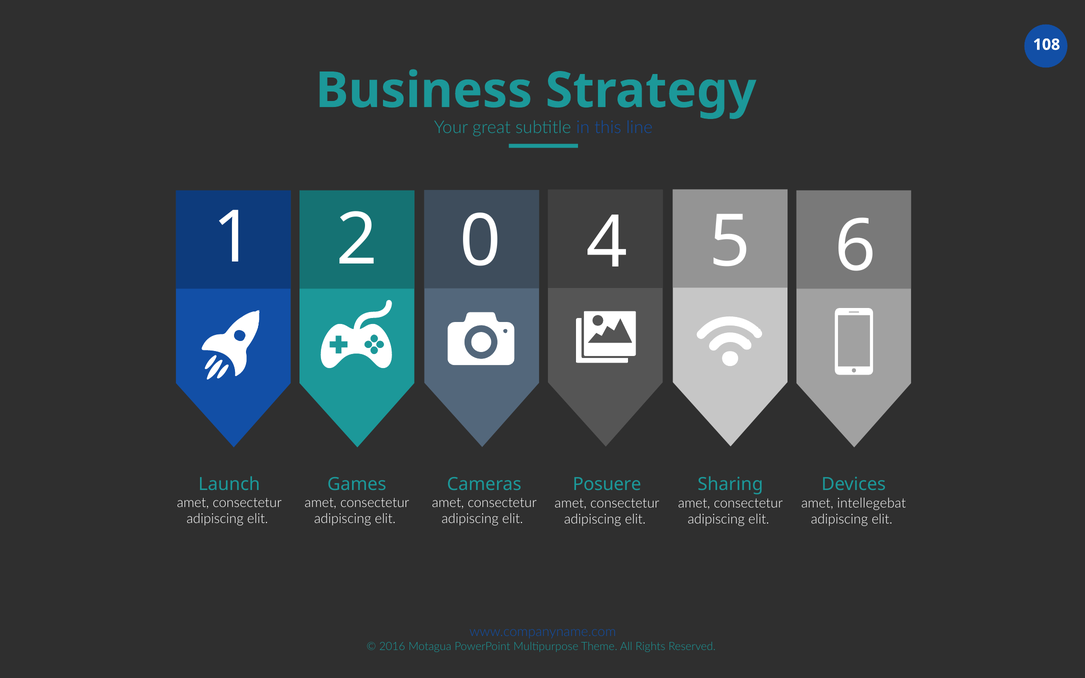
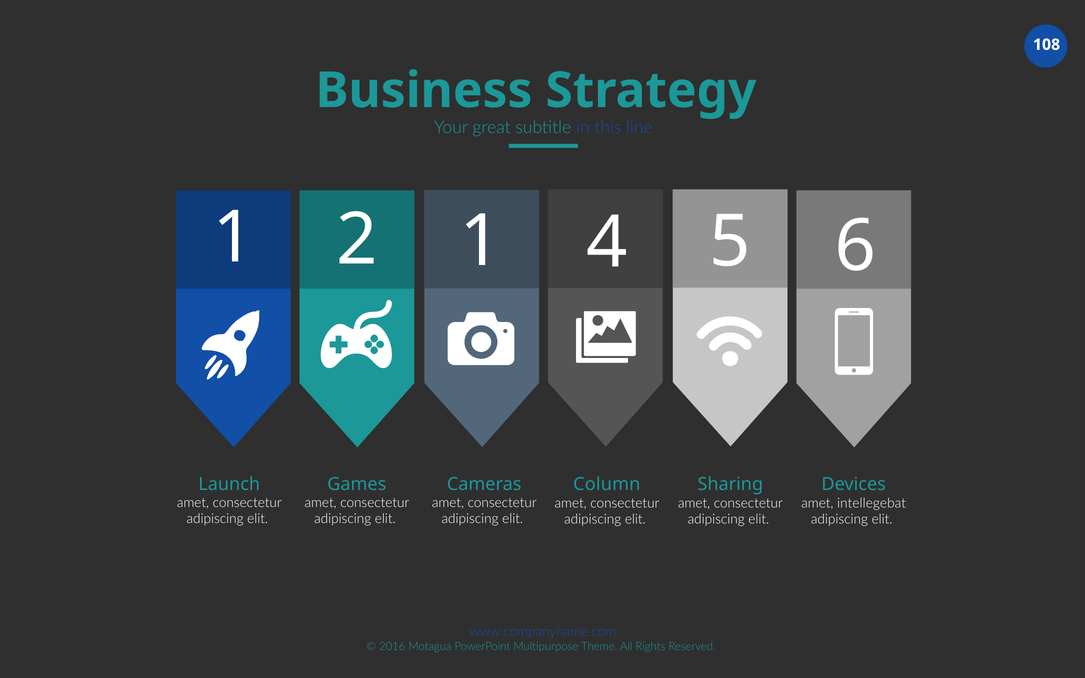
2 0: 0 -> 1 (480, 242)
Posuere: Posuere -> Column (607, 484)
